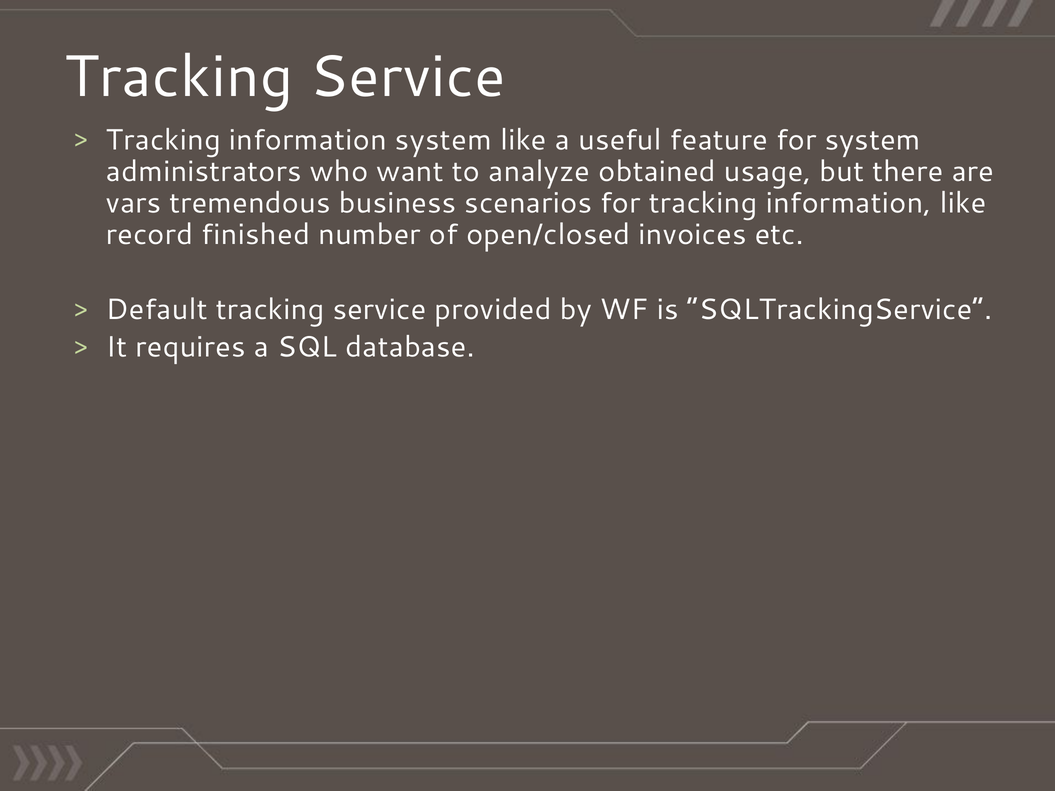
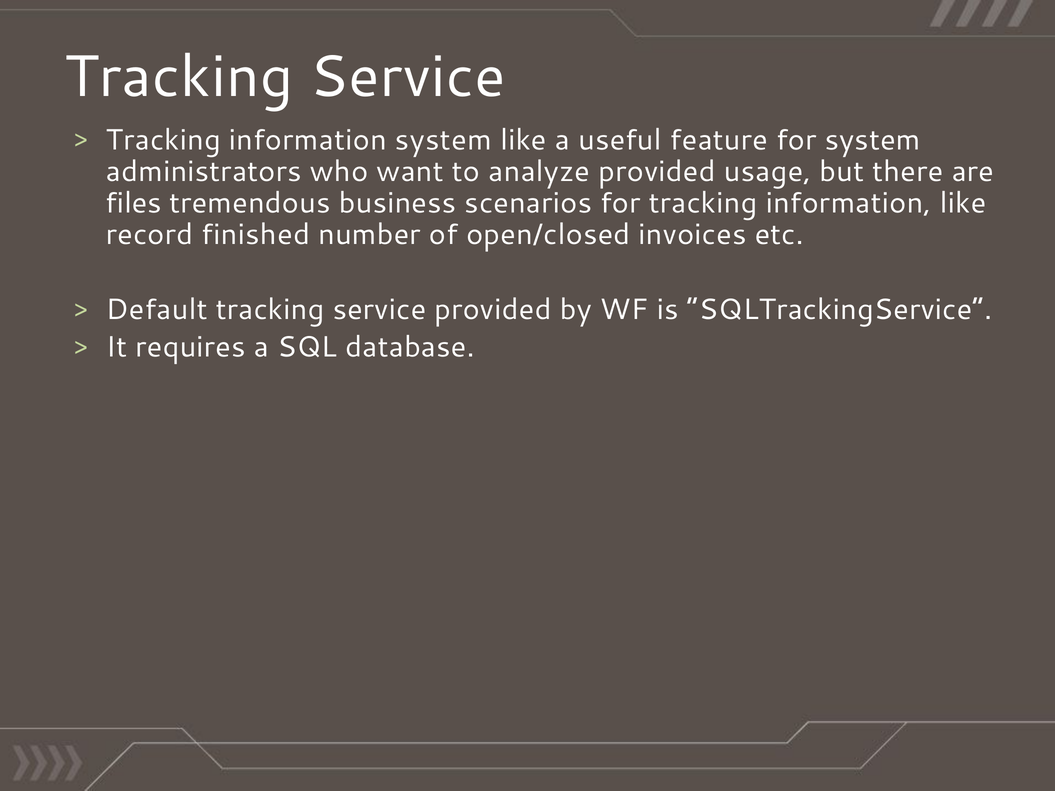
analyze obtained: obtained -> provided (657, 172)
vars: vars -> files (134, 203)
